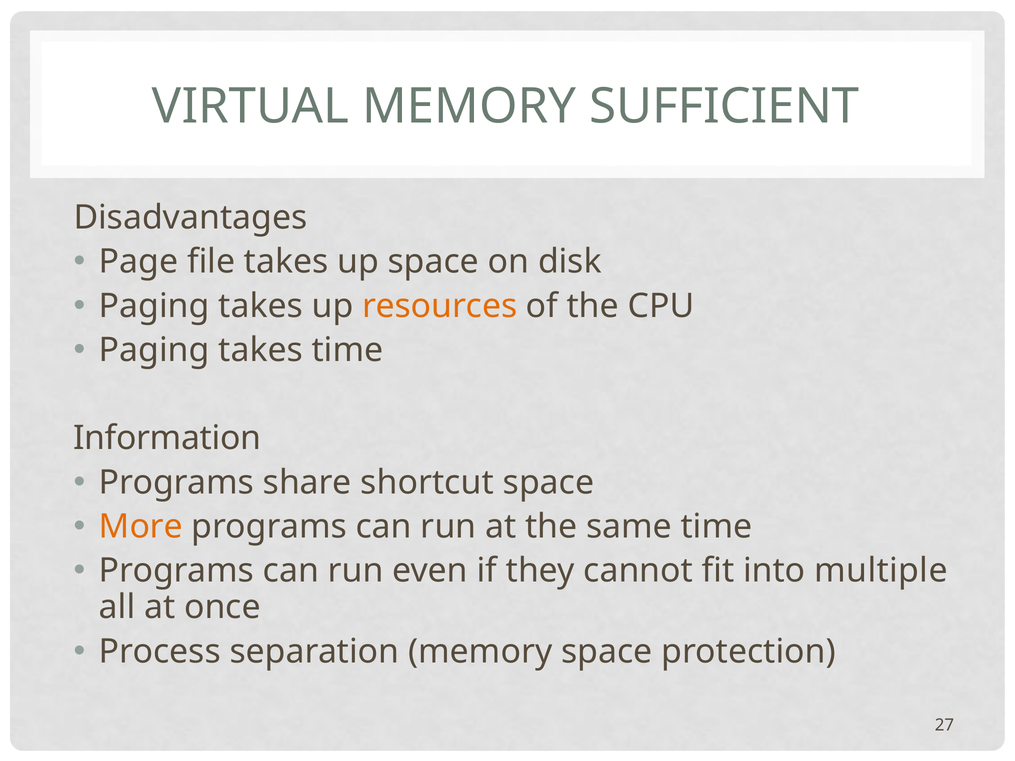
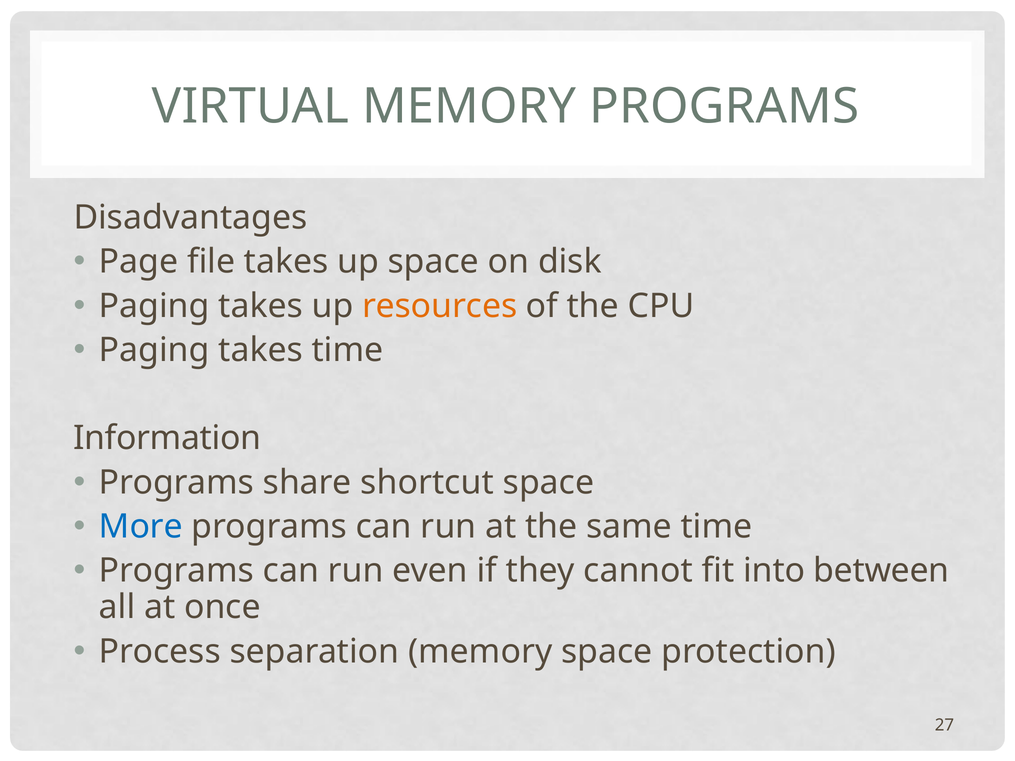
MEMORY SUFFICIENT: SUFFICIENT -> PROGRAMS (724, 106)
More colour: orange -> blue (141, 527)
multiple: multiple -> between (881, 571)
